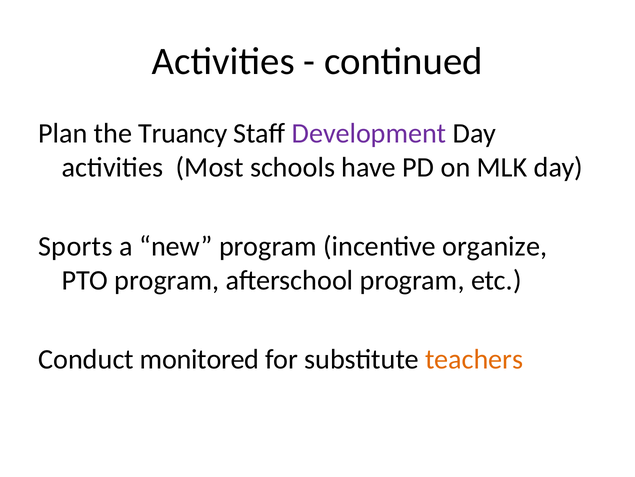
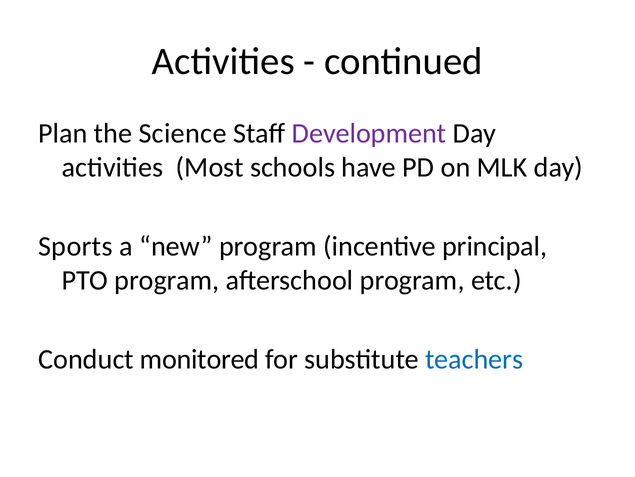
Truancy: Truancy -> Science (183, 133)
organize: organize -> principal (495, 246)
teachers colour: orange -> blue (474, 359)
